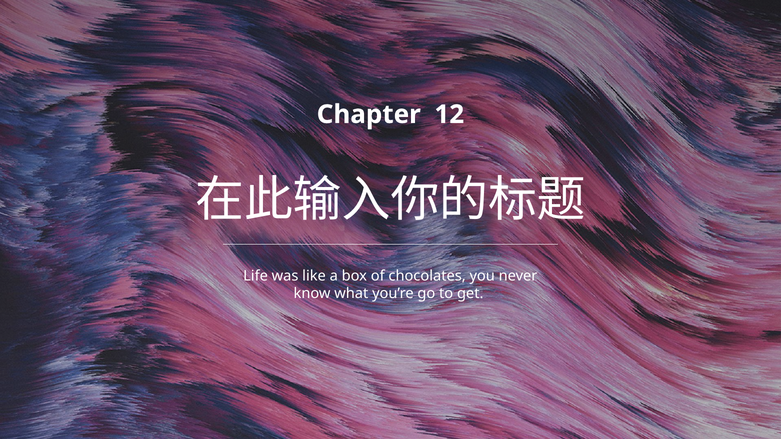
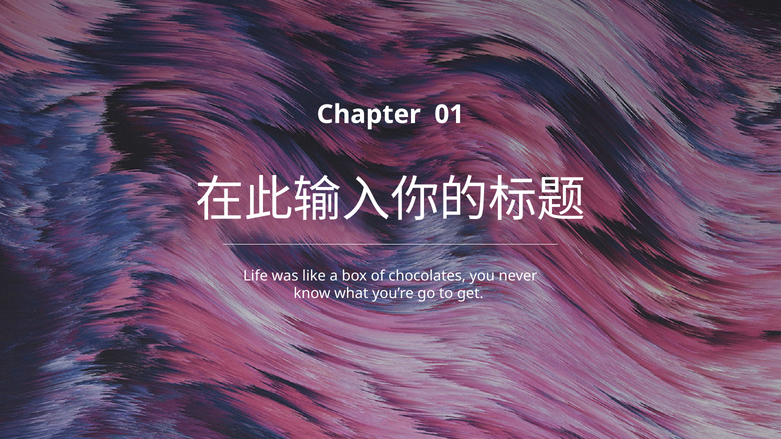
12: 12 -> 01 (449, 115)
